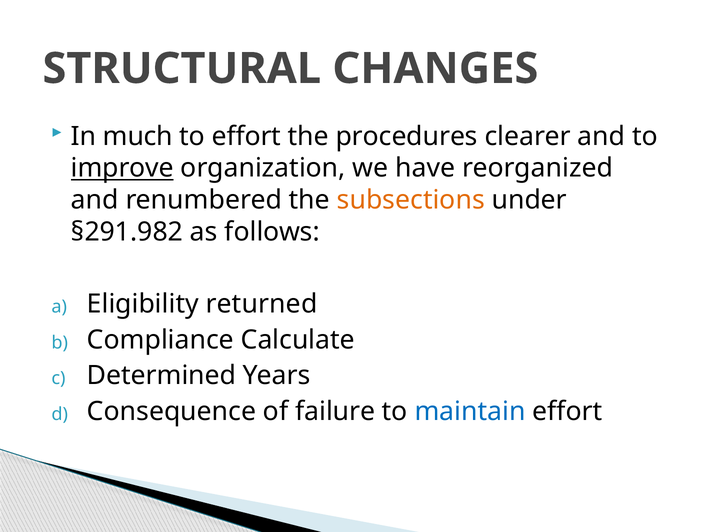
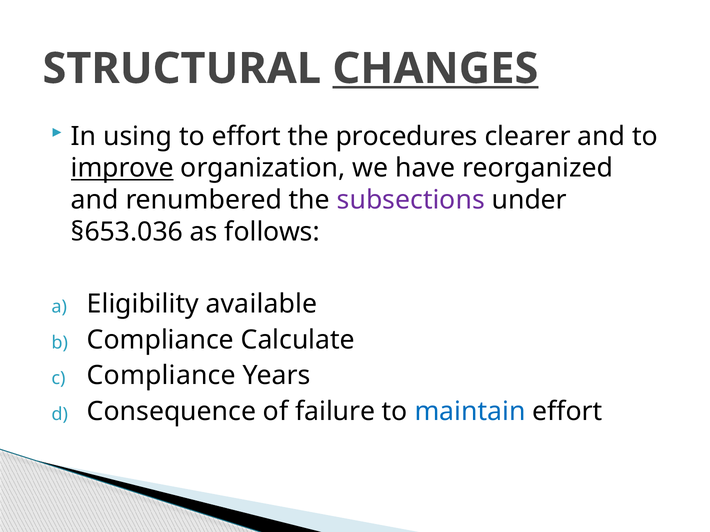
CHANGES underline: none -> present (435, 69)
much: much -> using (138, 136)
subsections colour: orange -> purple (411, 200)
§291.982: §291.982 -> §653.036 (127, 232)
returned: returned -> available (261, 304)
Determined: Determined -> Compliance (161, 376)
